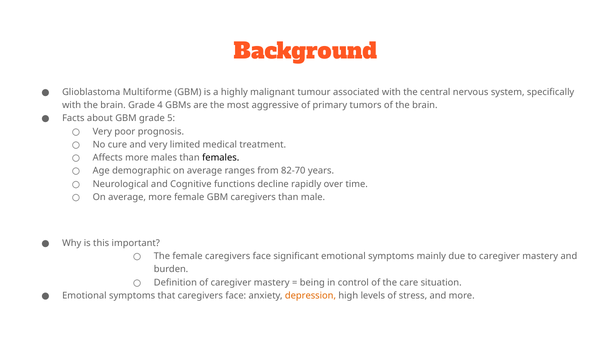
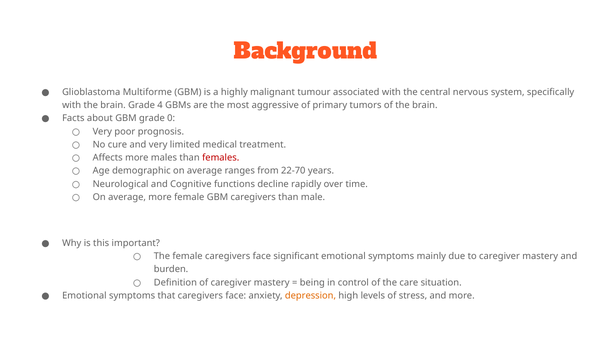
5: 5 -> 0 (171, 119)
females colour: black -> red (221, 158)
82-70: 82-70 -> 22-70 (293, 171)
